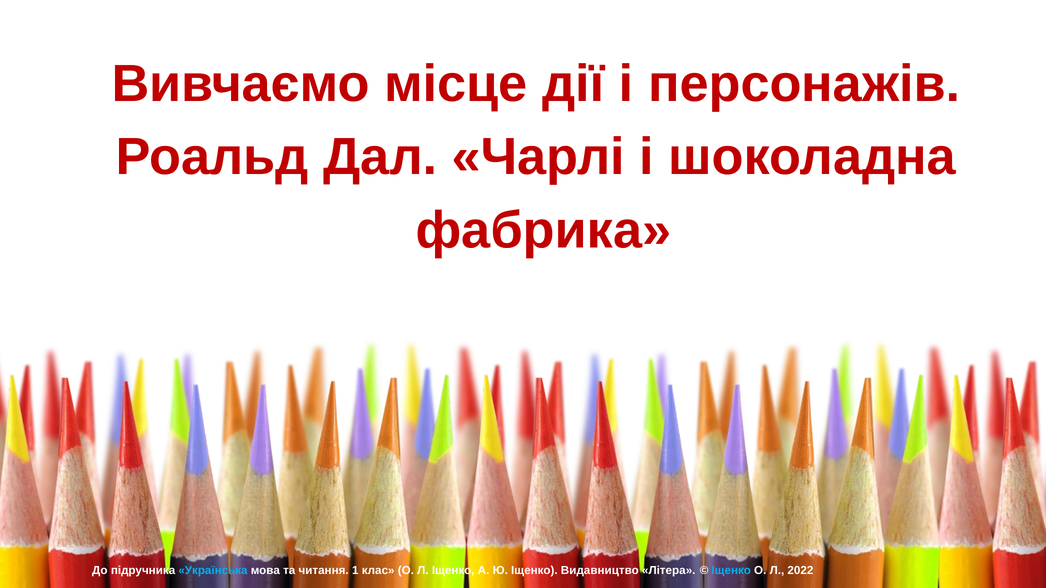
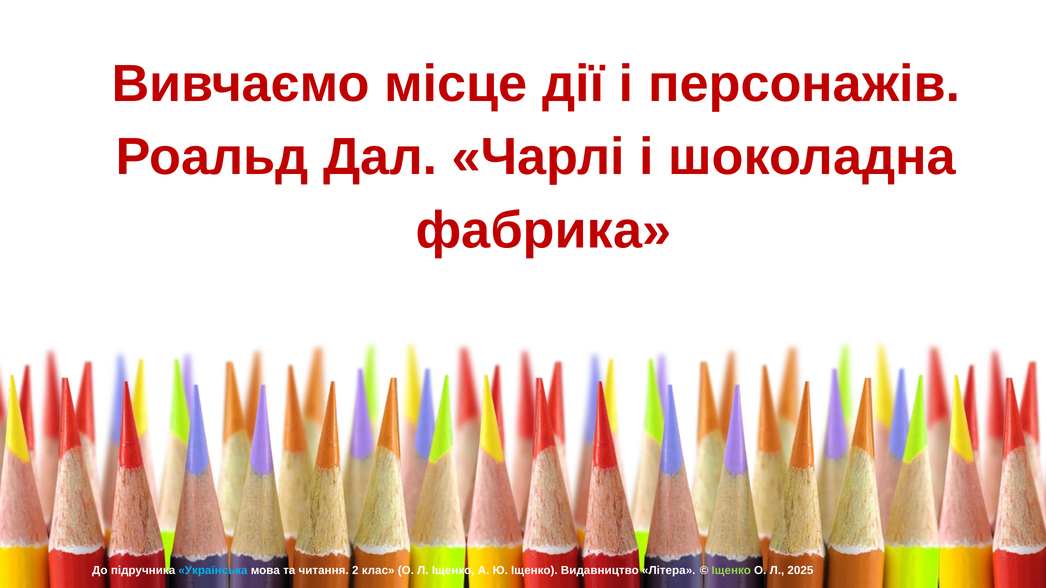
1: 1 -> 2 (355, 571)
Іщенко colour: light blue -> light green (731, 571)
2022: 2022 -> 2025 (800, 571)
